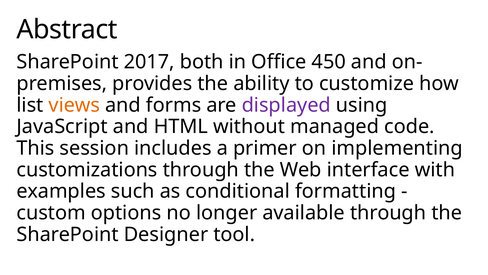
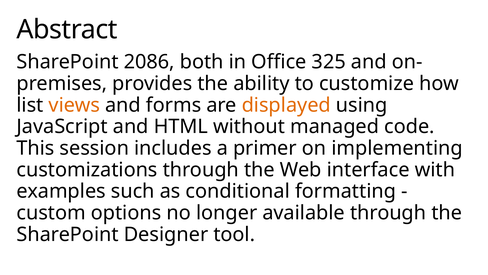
2017: 2017 -> 2086 (149, 62)
450: 450 -> 325 (329, 62)
displayed colour: purple -> orange (286, 105)
